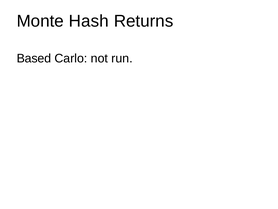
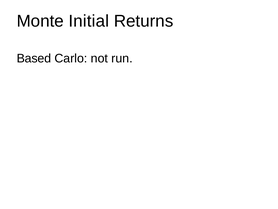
Hash: Hash -> Initial (89, 21)
